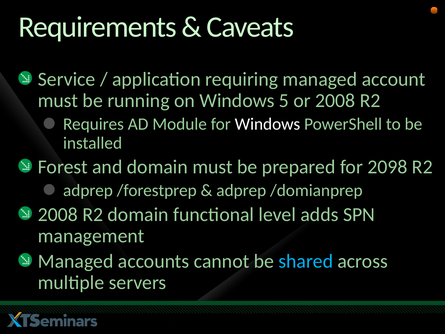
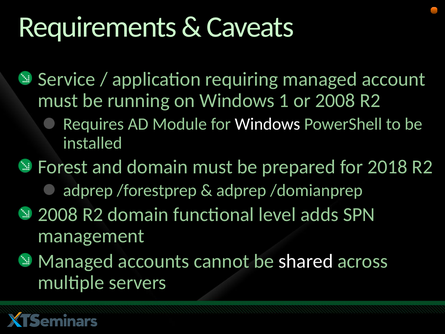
5: 5 -> 1 (284, 101)
2098: 2098 -> 2018 (387, 167)
shared colour: light blue -> white (306, 261)
